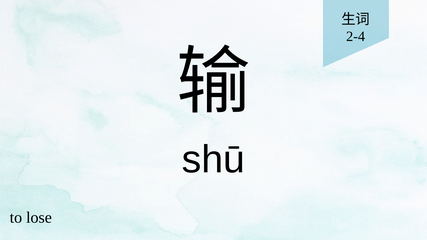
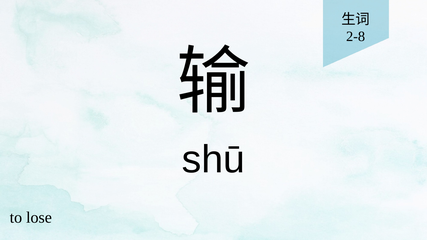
2-4: 2-4 -> 2-8 (356, 36)
